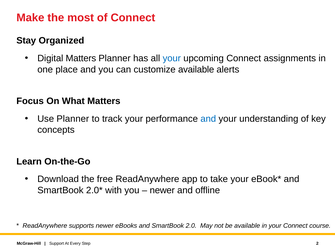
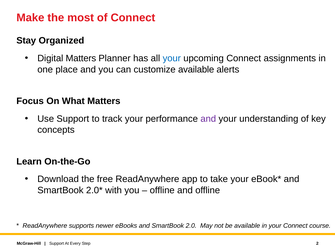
Use Planner: Planner -> Support (73, 119)
and colour: blue -> purple (208, 119)
newer: newer -> offline (162, 191)
